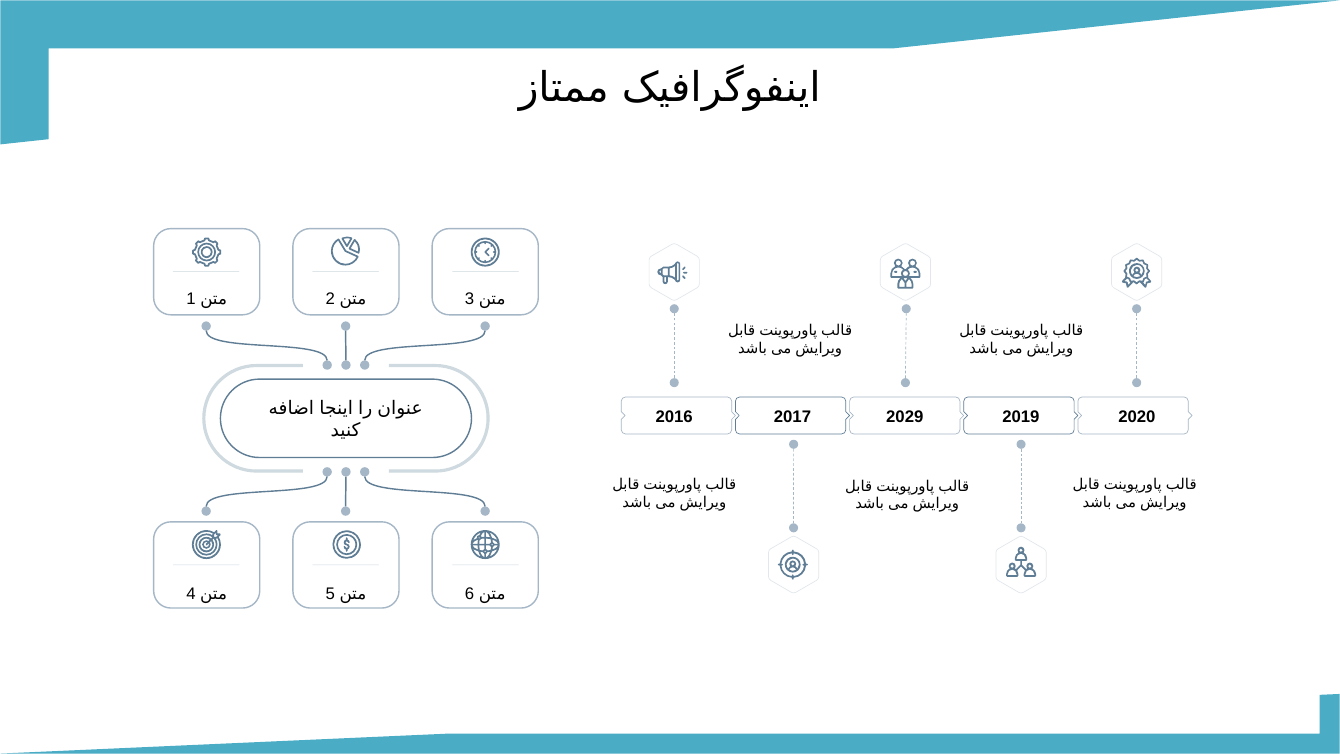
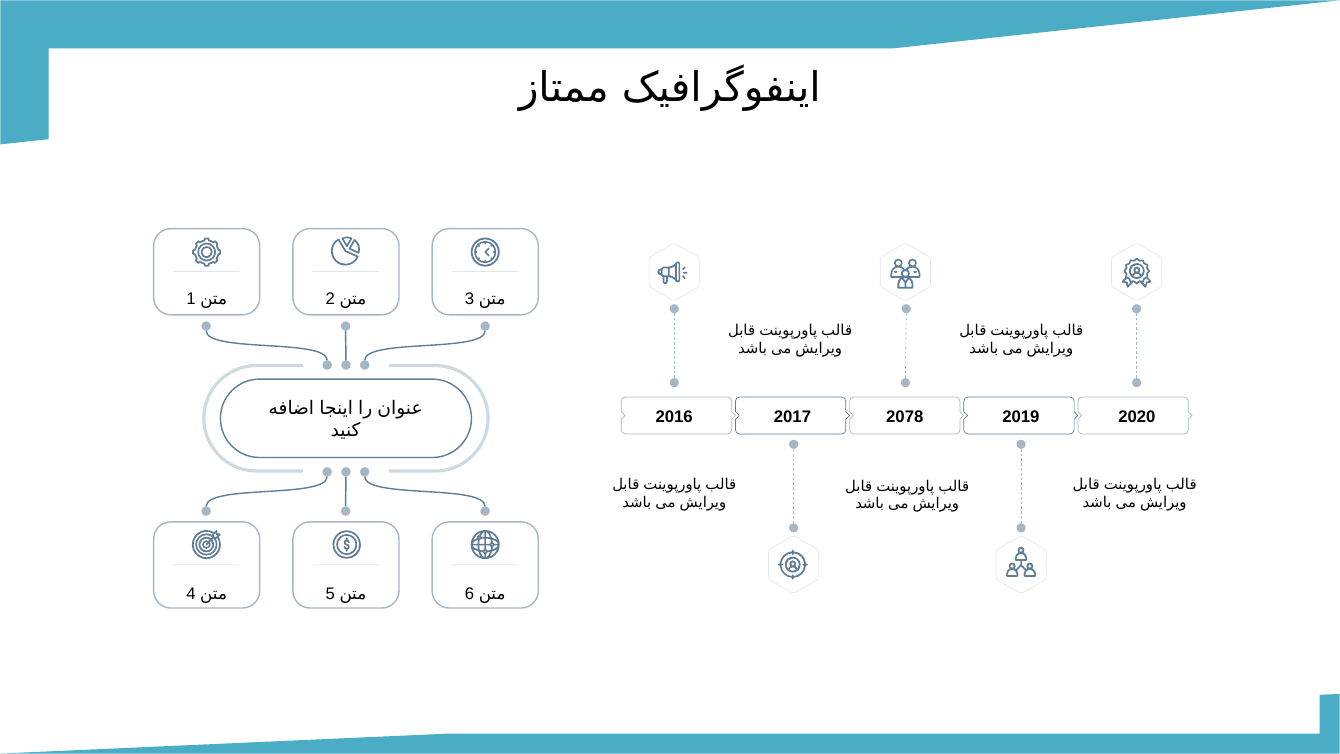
2029: 2029 -> 2078 (905, 417)
